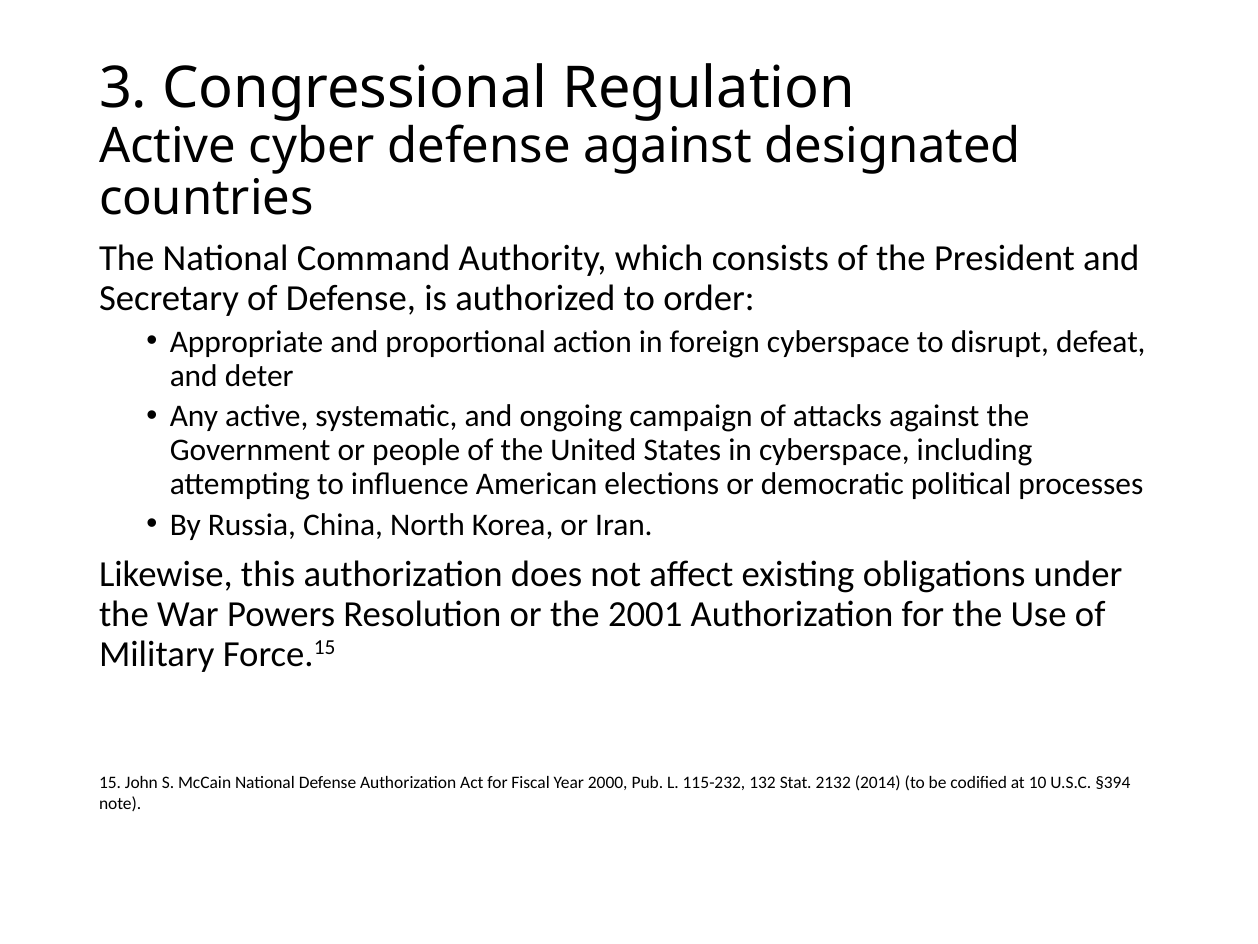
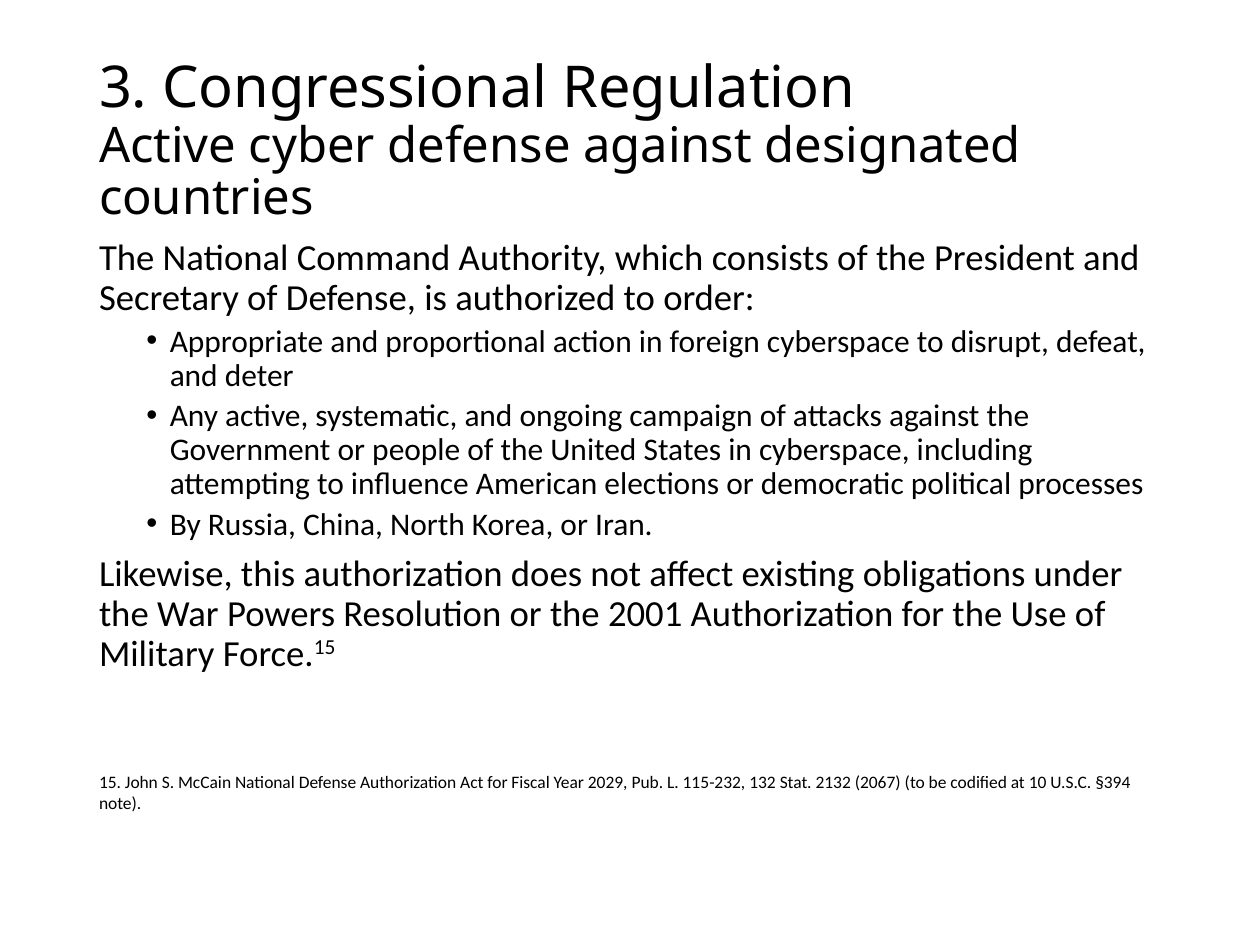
2000: 2000 -> 2029 (608, 782)
2014: 2014 -> 2067 (878, 782)
